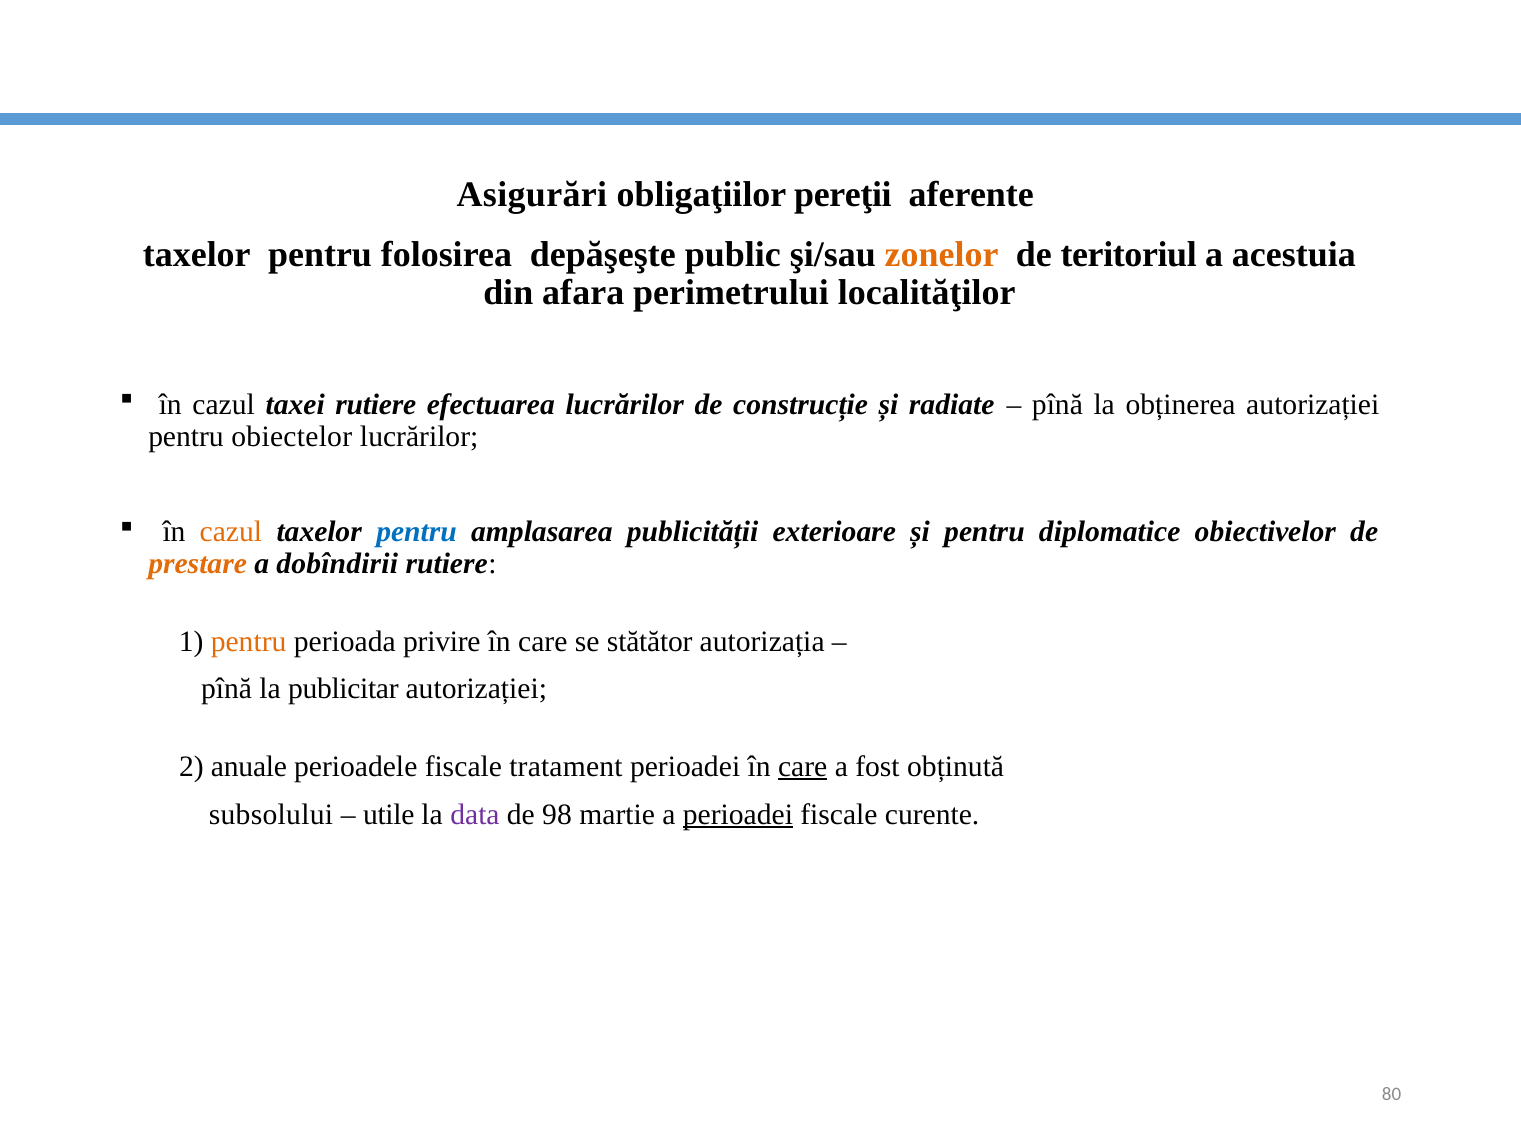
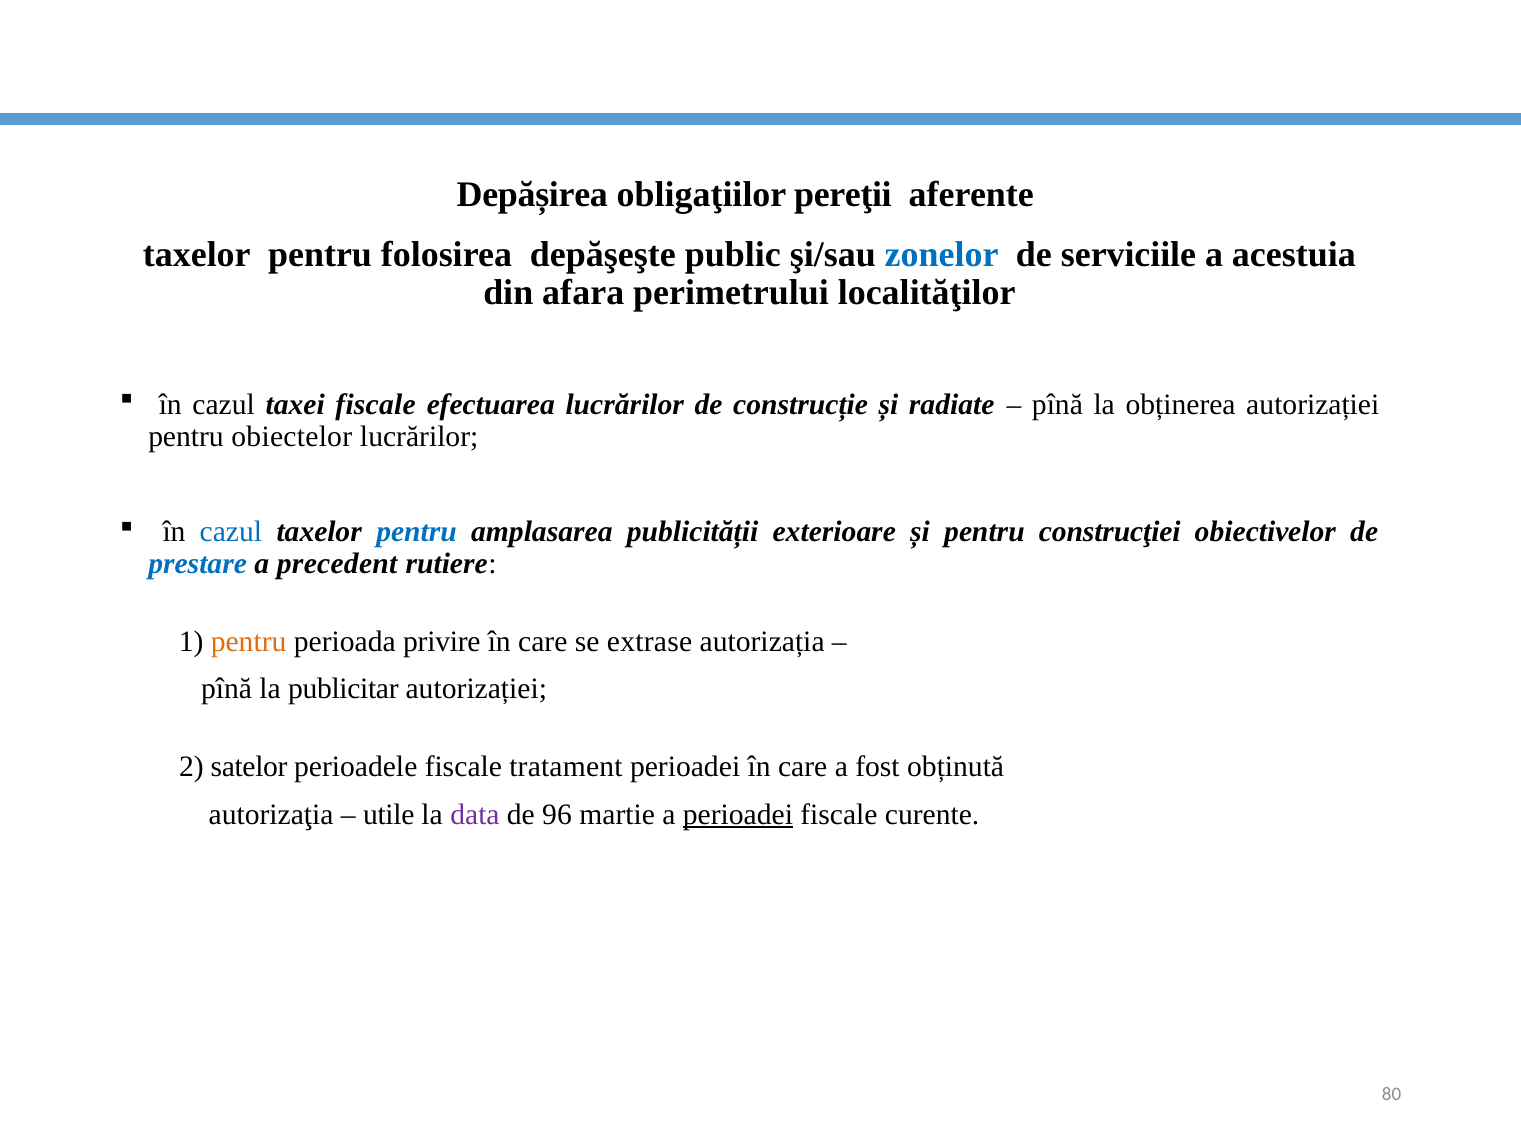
Asigurări: Asigurări -> Depășirea (532, 194)
zonelor colour: orange -> blue (942, 254)
teritoriul: teritoriul -> serviciile (1129, 254)
taxei rutiere: rutiere -> fiscale (376, 404)
cazul colour: orange -> blue (231, 532)
diplomatice: diplomatice -> construcţiei (1110, 532)
prestare colour: orange -> blue (198, 564)
dobîndirii: dobîndirii -> precedent (337, 564)
stătător: stătător -> extrase (650, 641)
anuale: anuale -> satelor (249, 766)
care underline: present -> none (803, 766)
subsolului: subsolului -> autorizaţia (271, 814)
98: 98 -> 96 (557, 814)
